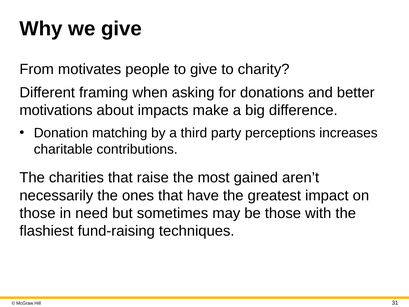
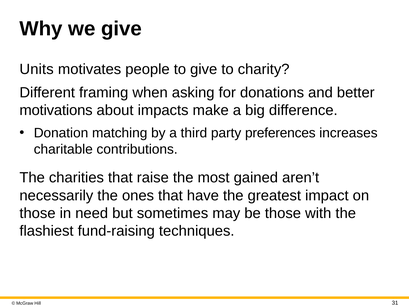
From: From -> Units (37, 69)
perceptions: perceptions -> preferences (280, 133)
